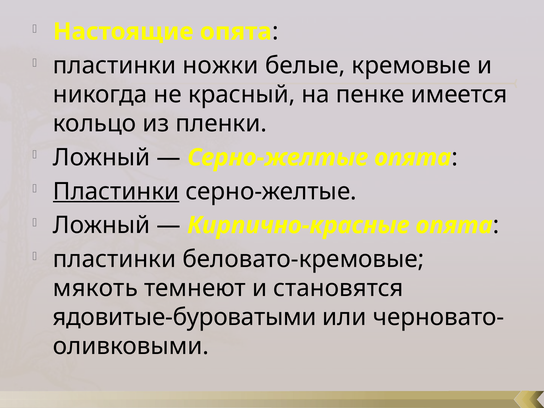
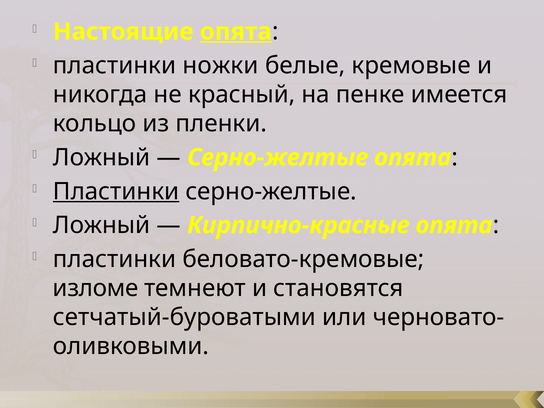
опята underline: none -> present (236, 32)
мякоть: мякоть -> изломе (96, 288)
ядовитые-буроватыми: ядовитые-буроватыми -> сетчатый-буроватыми (184, 317)
